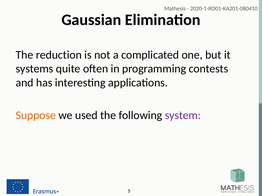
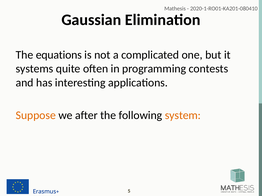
reduction: reduction -> equations (59, 55)
used: used -> after (86, 116)
system colour: purple -> orange (183, 116)
